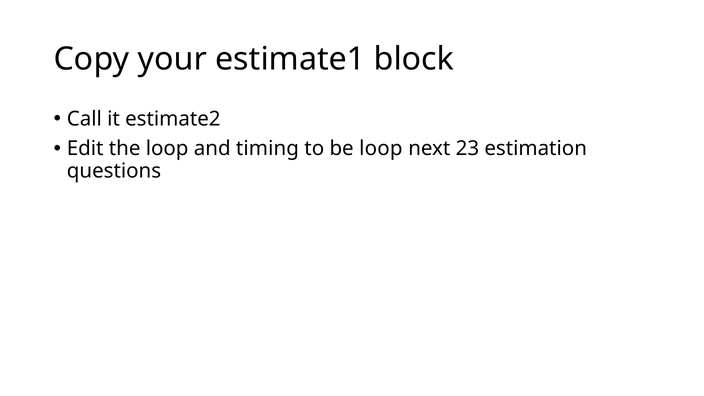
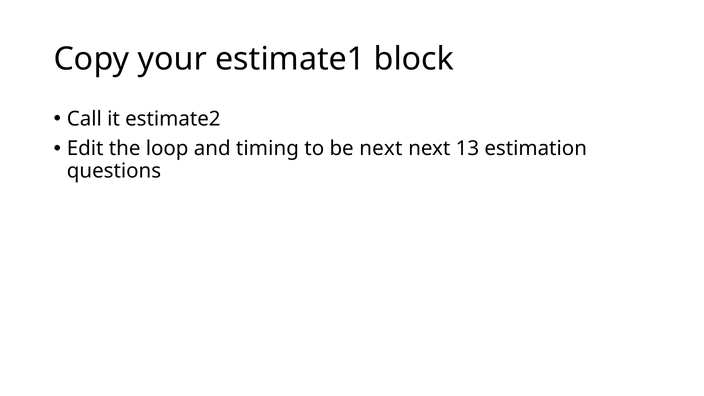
be loop: loop -> next (381, 149)
23: 23 -> 13 (467, 149)
